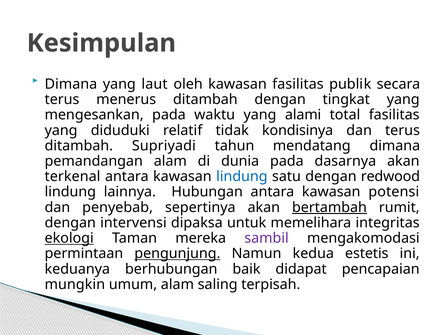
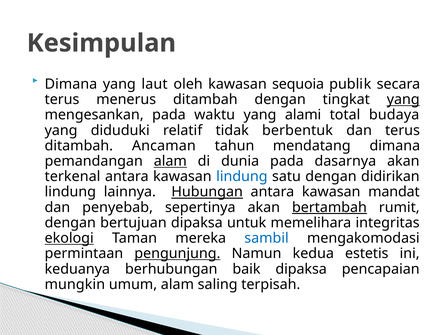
kawasan fasilitas: fasilitas -> sequoia (298, 84)
yang underline: none -> present (403, 100)
total fasilitas: fasilitas -> budaya (394, 115)
kondisinya: kondisinya -> berbentuk (298, 130)
Supriyadi: Supriyadi -> Ancaman (164, 146)
alam underline: none -> present (170, 161)
redwood: redwood -> didirikan (390, 177)
Hubungan underline: none -> present (207, 192)
potensi: potensi -> mandat (394, 192)
intervensi: intervensi -> bertujuan (133, 223)
sambil colour: purple -> blue (267, 238)
baik didapat: didapat -> dipaksa (301, 269)
